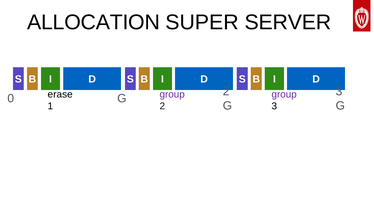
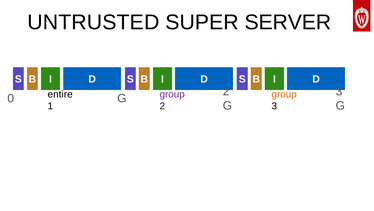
ALLOCATION: ALLOCATION -> UNTRUSTED (93, 22)
erase: erase -> entire (60, 94)
group colour: purple -> orange (284, 94)
